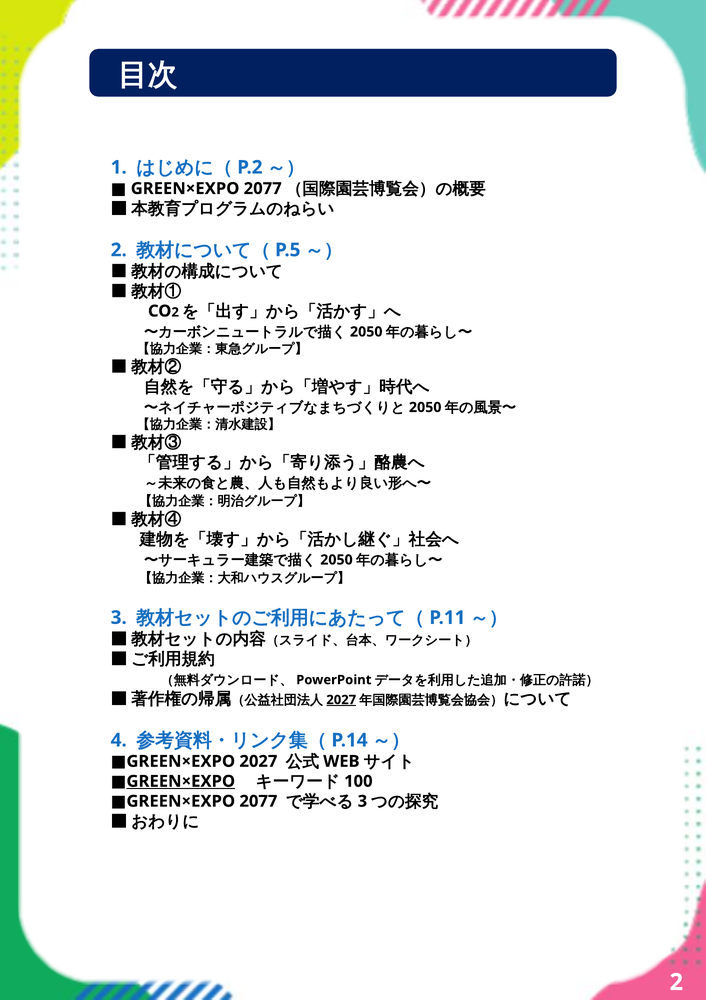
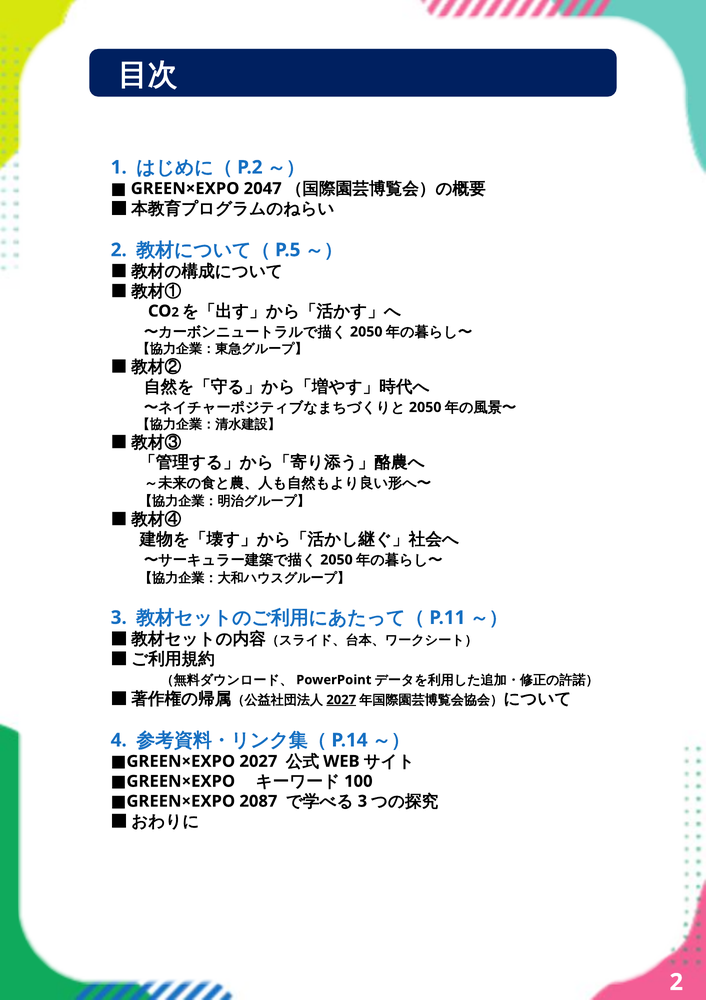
2077: 2077 -> 2047 (263, 188)
GREEN×EXPO underline: present -> none (181, 781)
2077: 2077 -> 2087 (258, 801)
